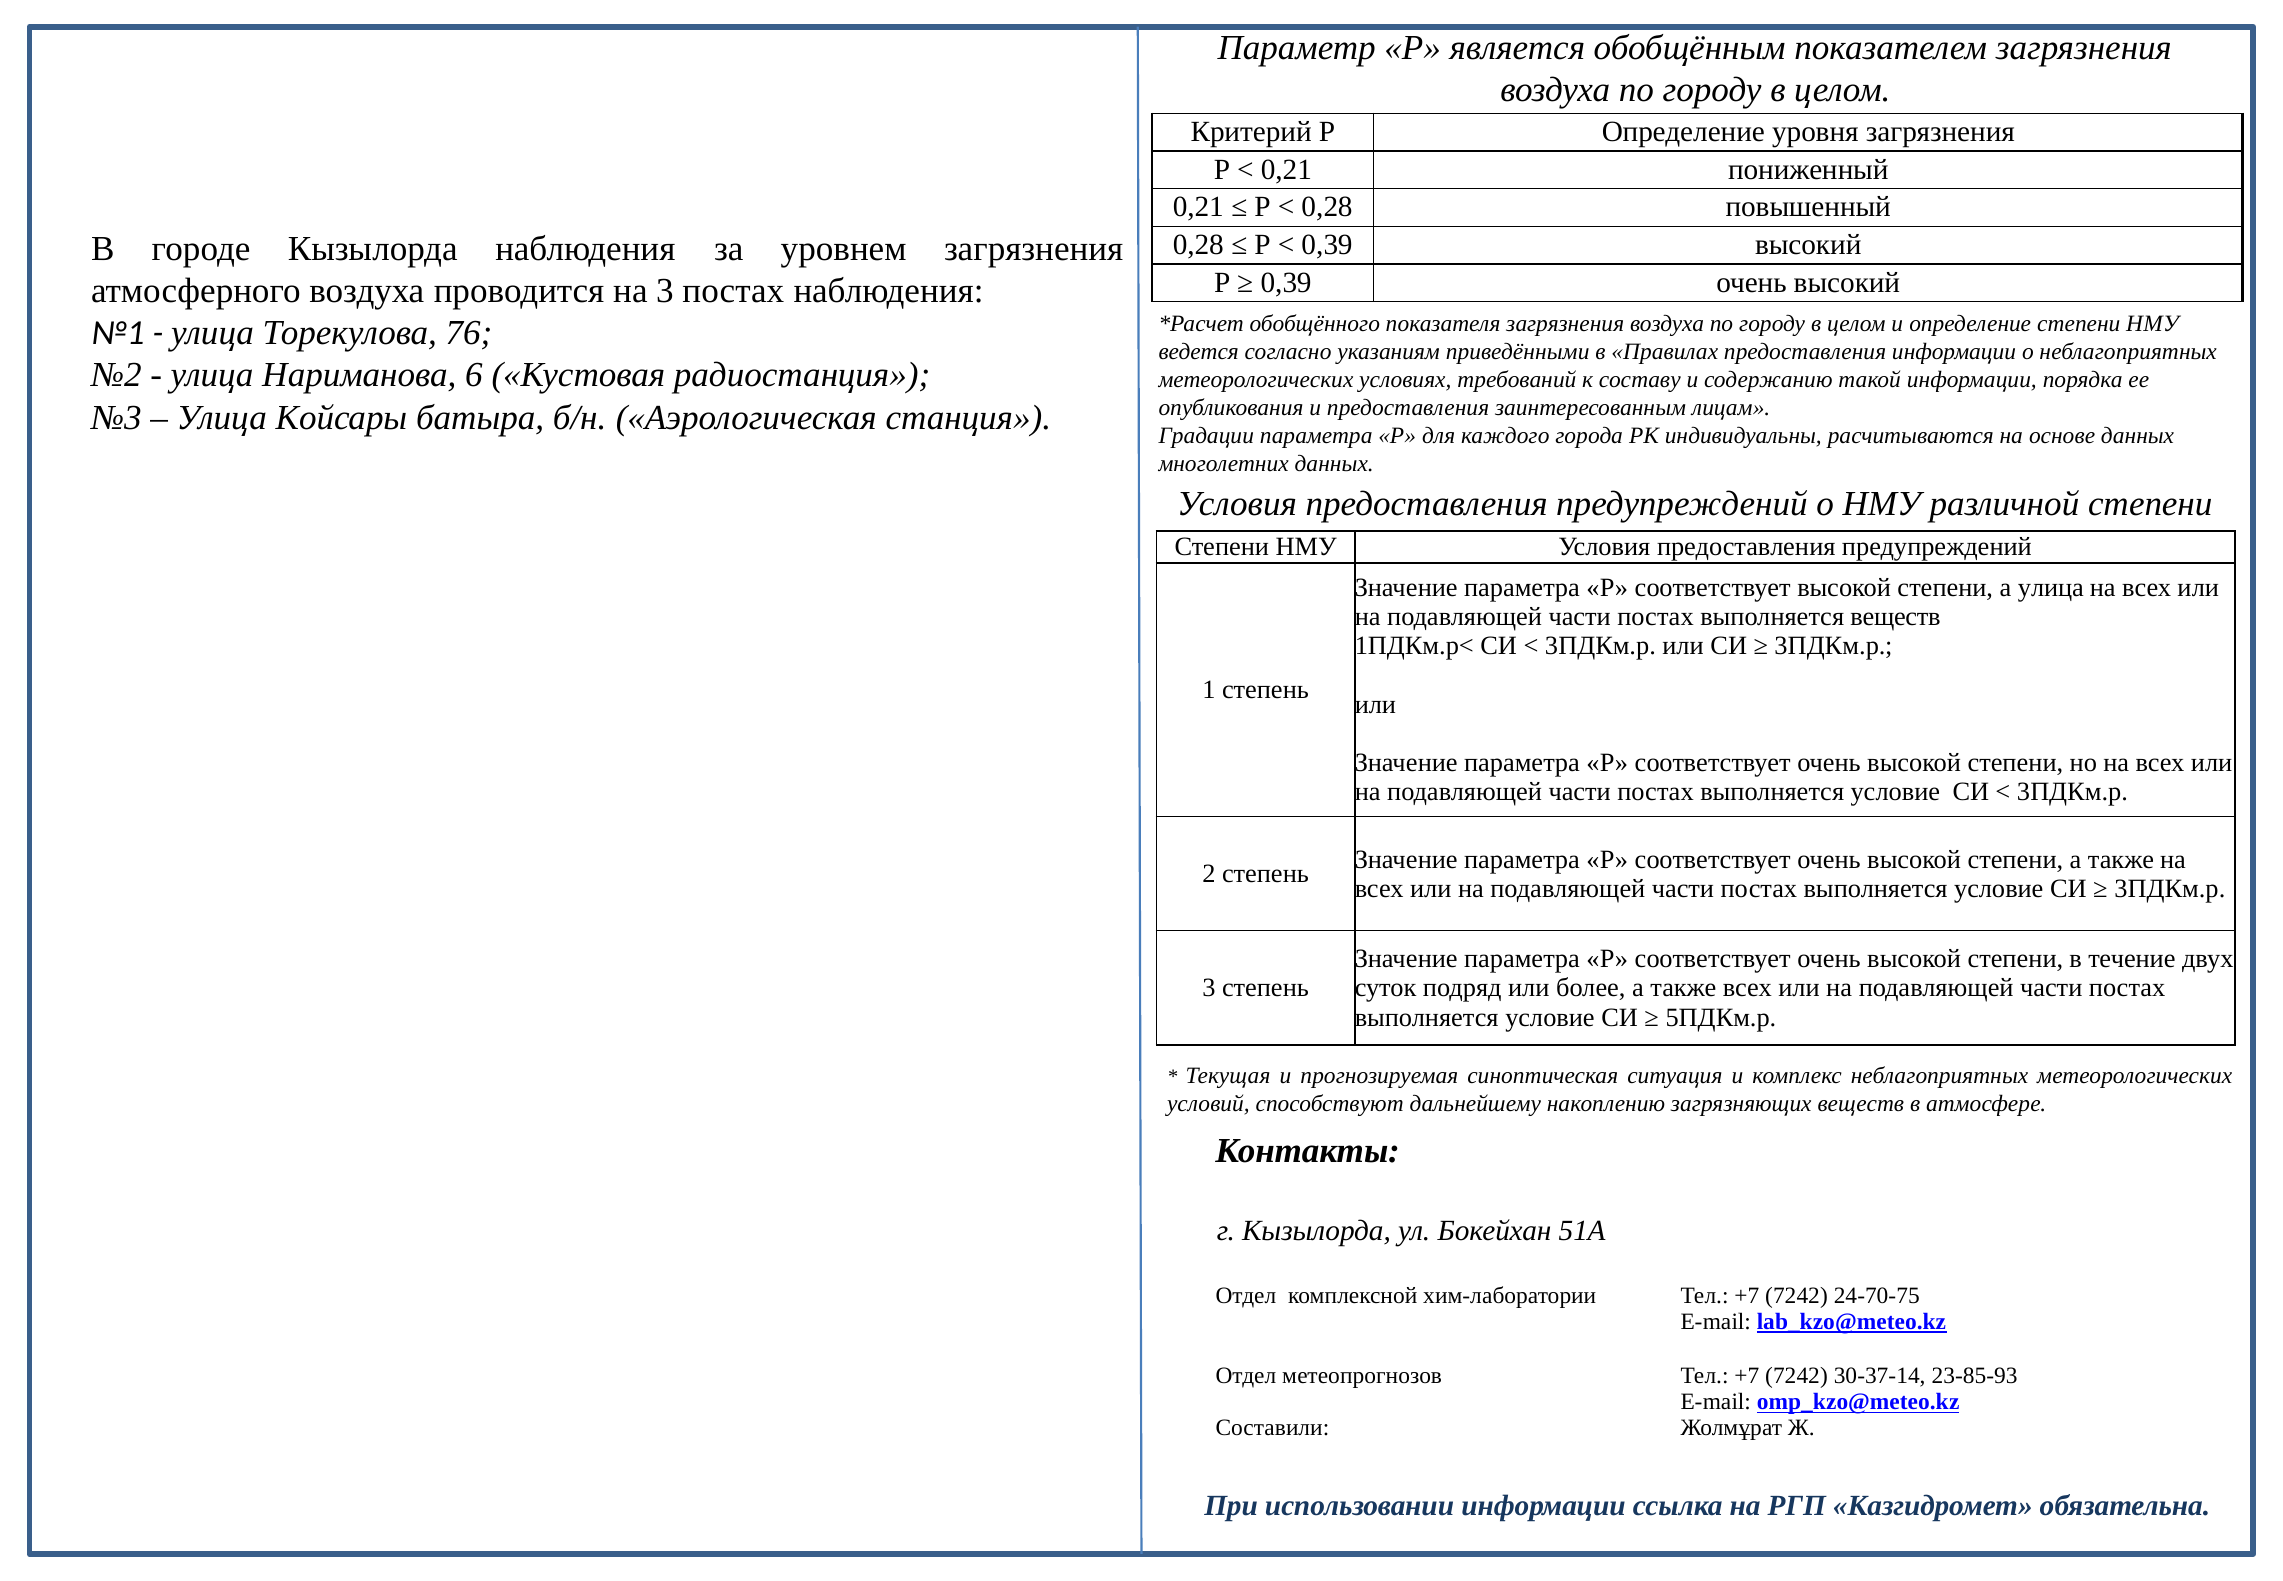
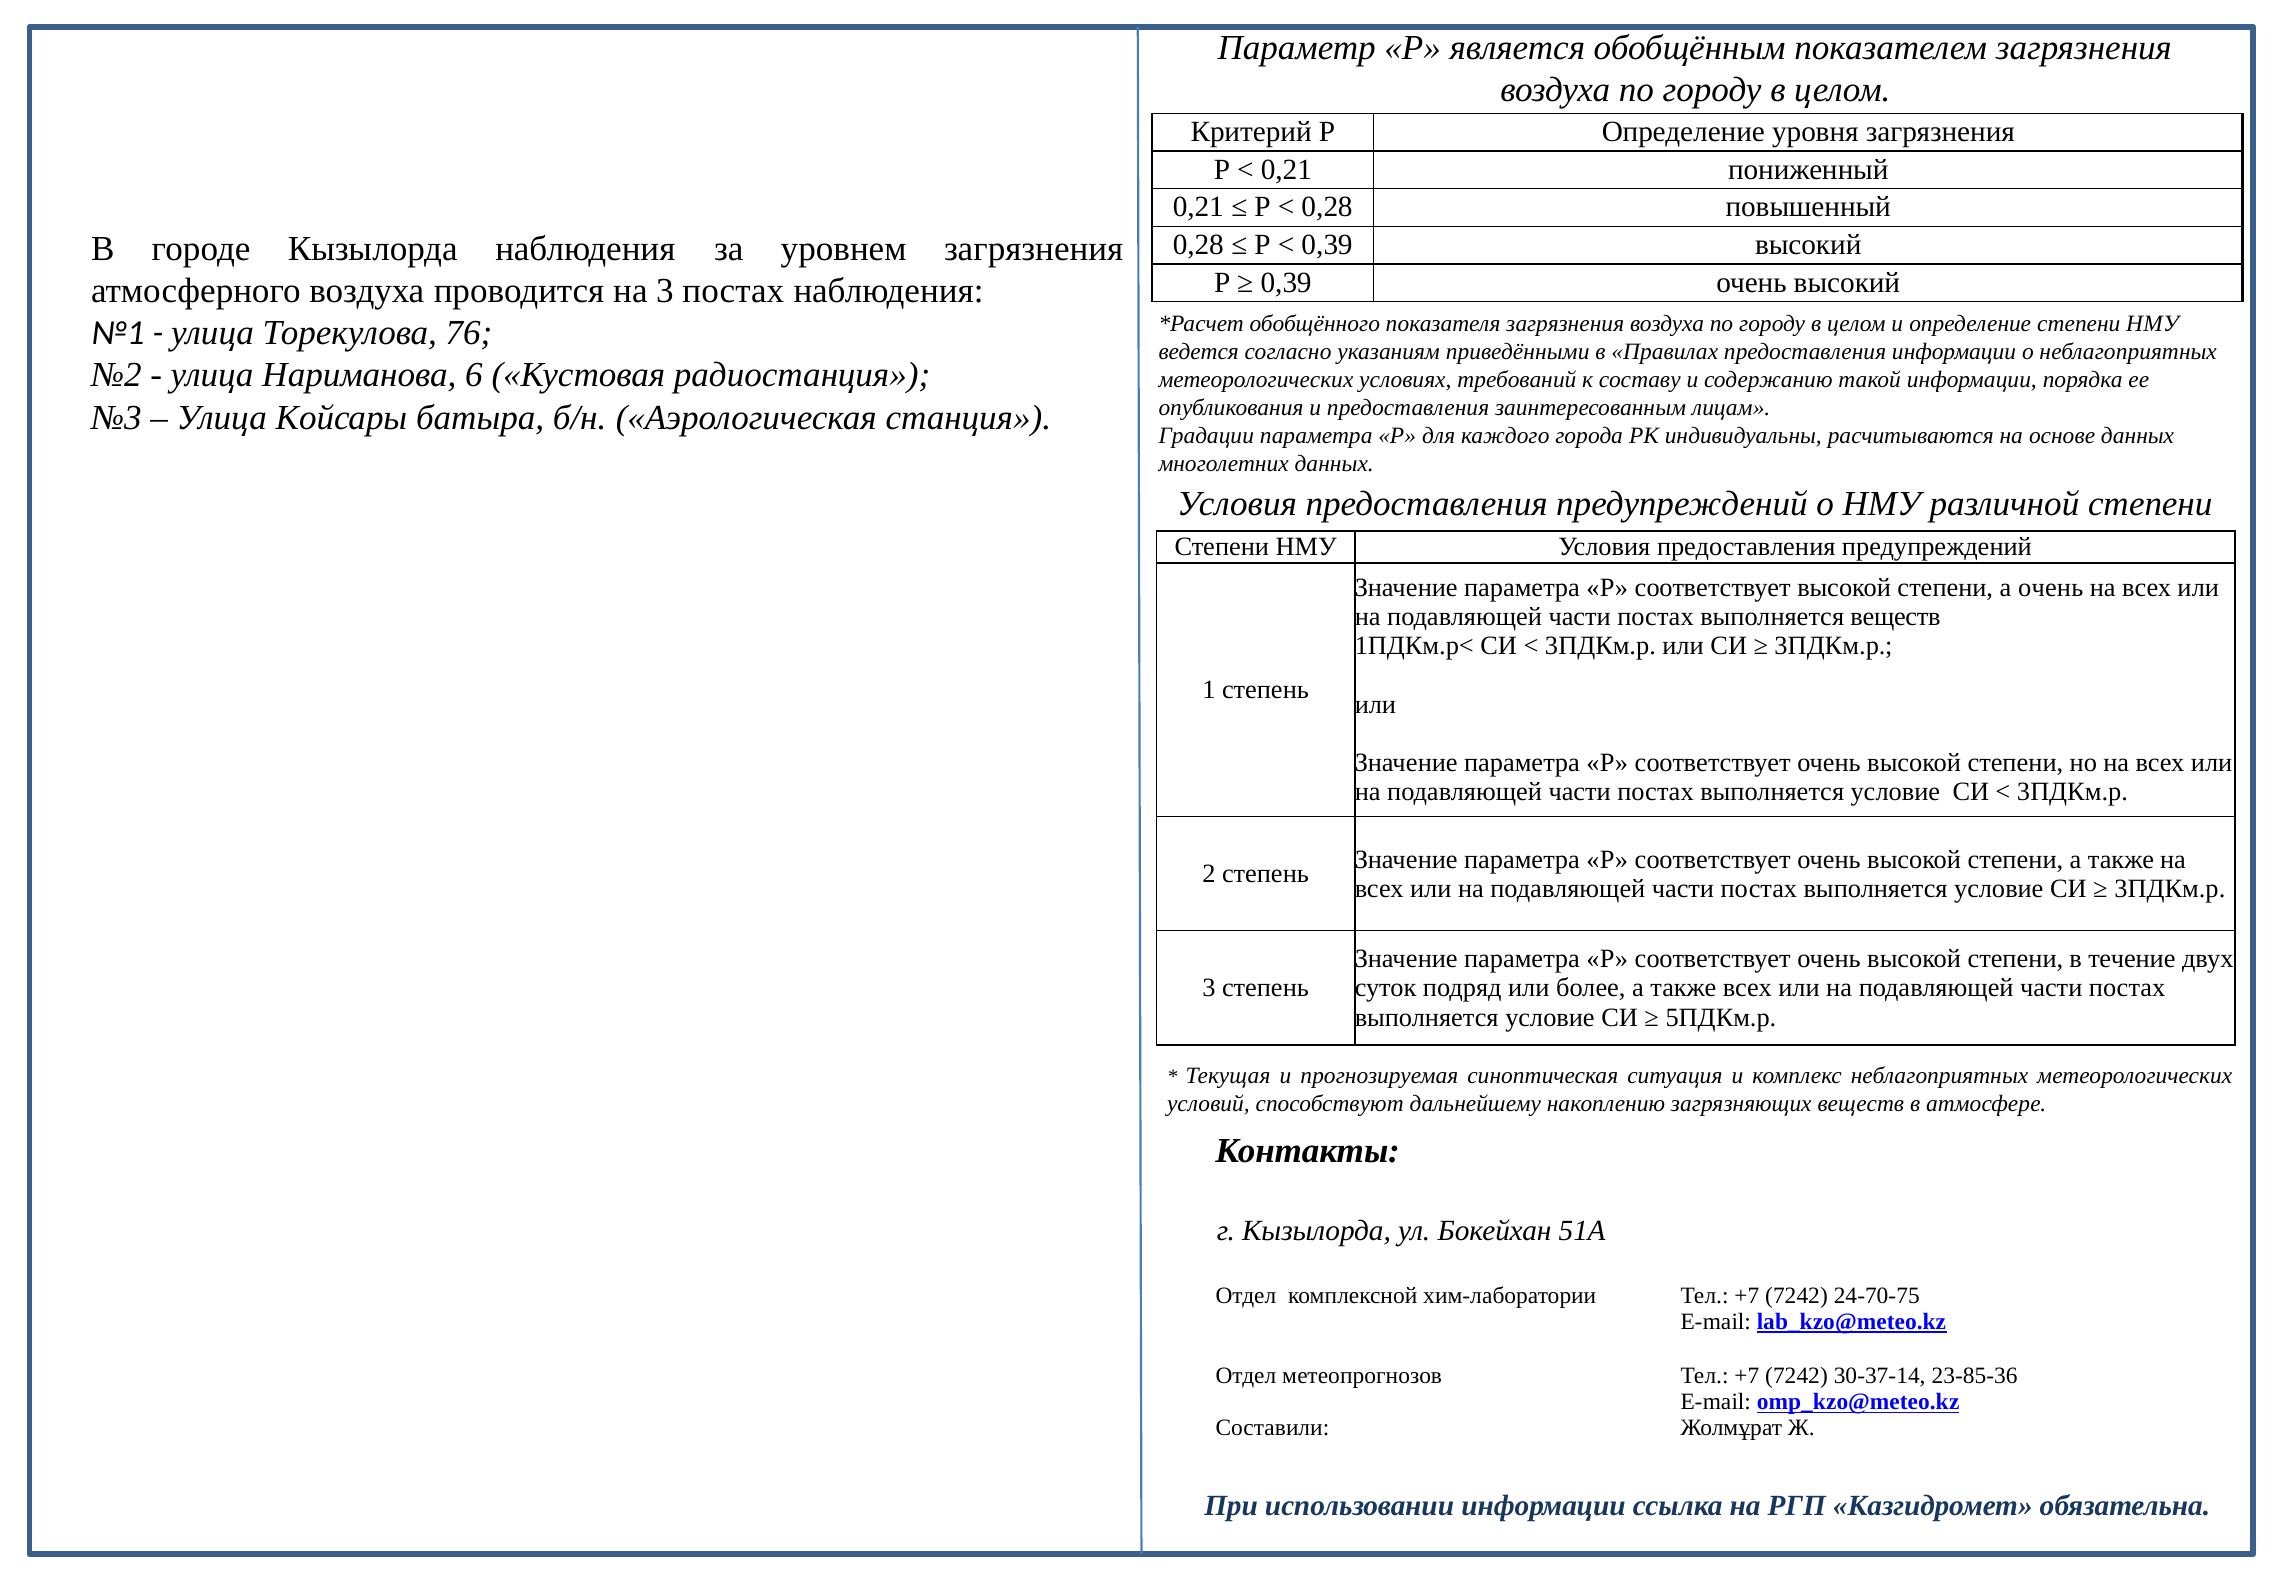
а улица: улица -> очень (2051, 588)
23-85-93: 23-85-93 -> 23-85-36 (1975, 1376)
